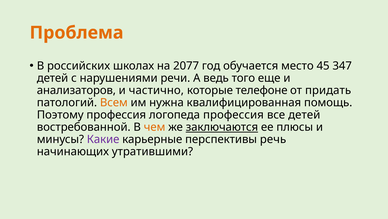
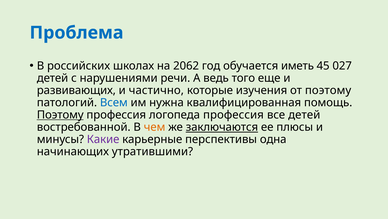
Проблема colour: orange -> blue (77, 33)
2077: 2077 -> 2062 (186, 66)
место: место -> иметь (297, 66)
347: 347 -> 027 (342, 66)
анализаторов: анализаторов -> развивающих (76, 90)
телефоне: телефоне -> изучения (262, 90)
от придать: придать -> поэтому (328, 90)
Всем colour: orange -> blue (114, 102)
Поэтому underline: none -> present (60, 114)
речь: речь -> одна (273, 139)
